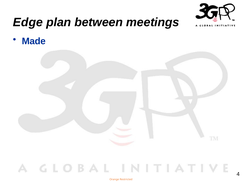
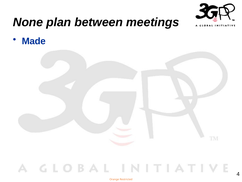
Edge: Edge -> None (28, 22)
